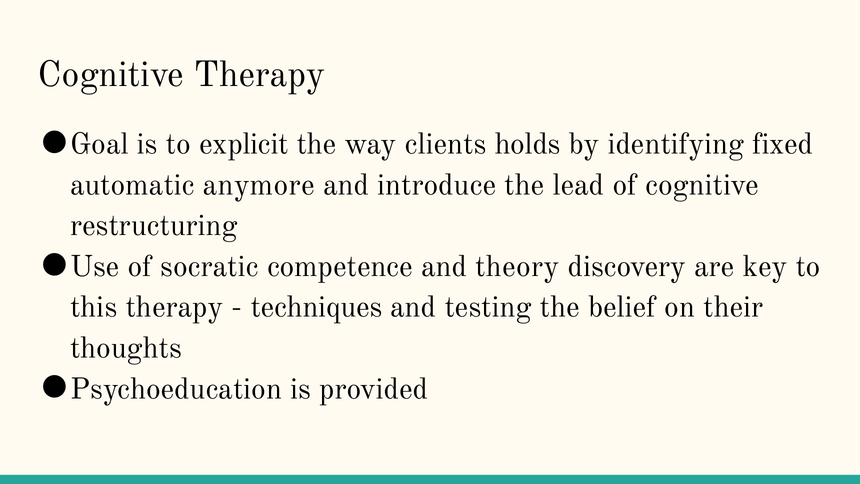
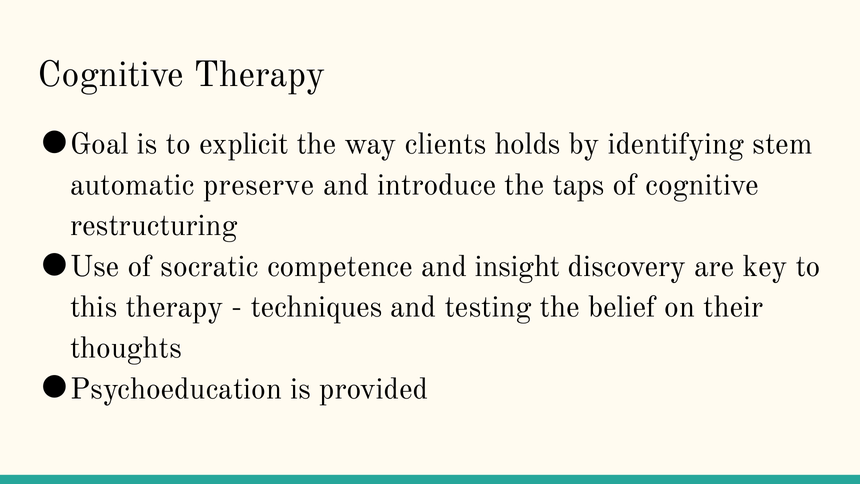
fixed: fixed -> stem (782, 144)
anymore: anymore -> preserve (259, 185)
lead: lead -> taps (579, 185)
theory: theory -> insight (518, 266)
